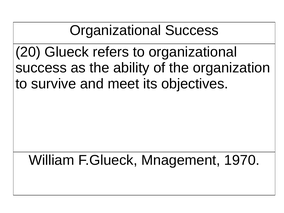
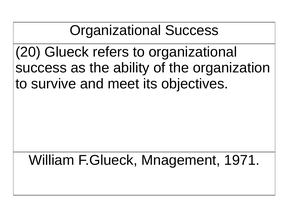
1970: 1970 -> 1971 (242, 160)
